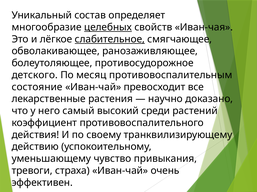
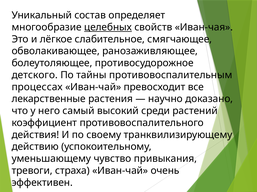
слабительное underline: present -> none (110, 39)
месяц: месяц -> тайны (91, 75)
состояние: состояние -> процессах (37, 87)
